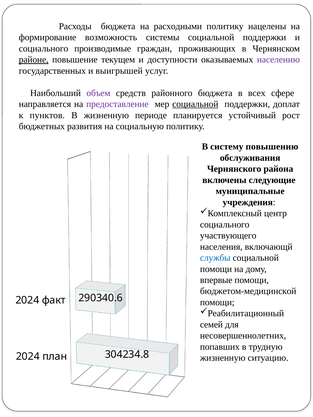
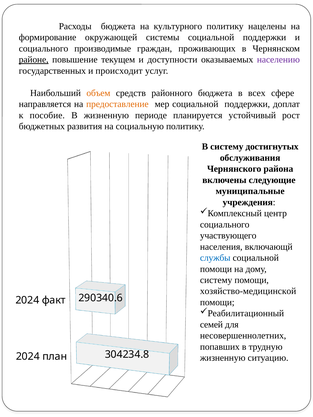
расходными: расходными -> культурного (178, 26)
возможность: возможность -> окружающей (111, 37)
выигрышей: выигрышей -> происходит (119, 71)
объем colour: purple -> orange (98, 93)
предоставление colour: purple -> orange (117, 104)
социальной underline: present -> none (195, 104)
пунктов: пунктов -> пособие (47, 115)
повышению: повышению -> достигнутых (272, 147)
впервые: впервые -> систему (216, 280)
бюджетом-медицинской: бюджетом-медицинской -> хозяйство-медицинской (248, 291)
